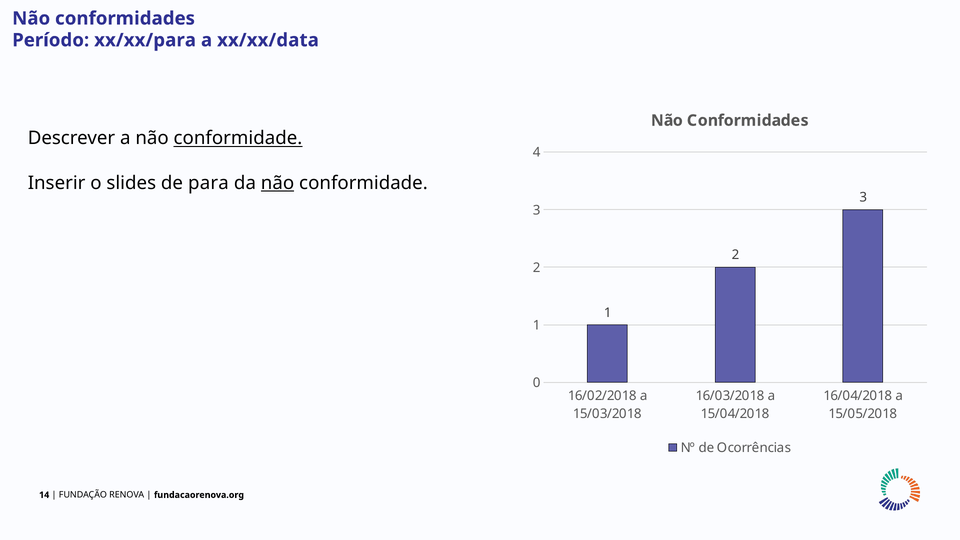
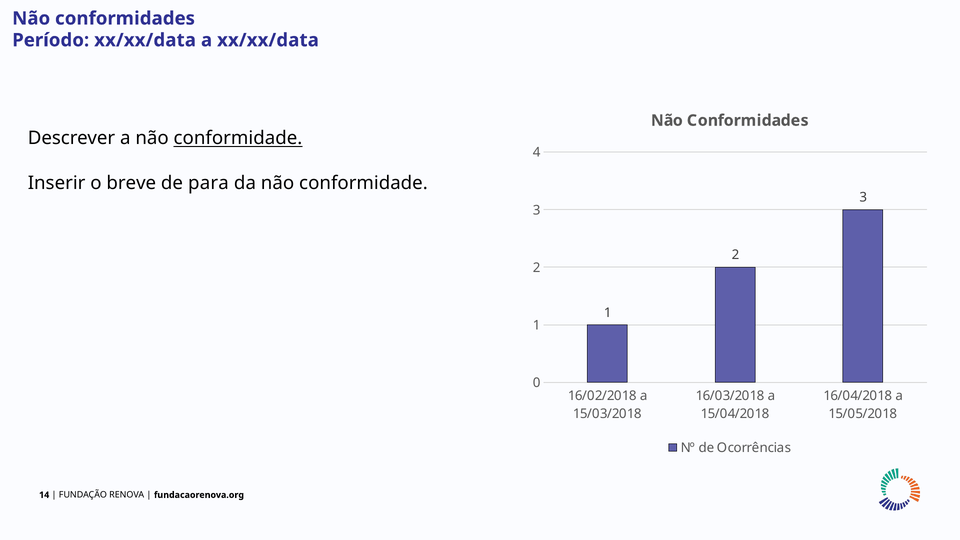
Período xx/xx/para: xx/xx/para -> xx/xx/data (145, 40)
slides: slides -> breve (131, 183)
não underline: present -> none (278, 183)
